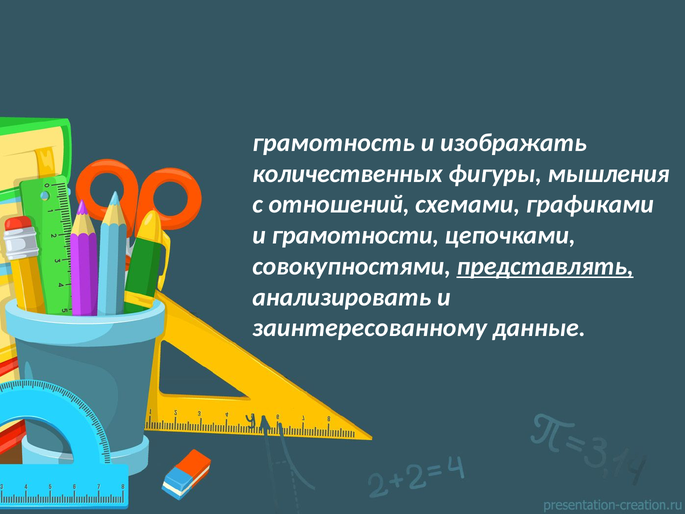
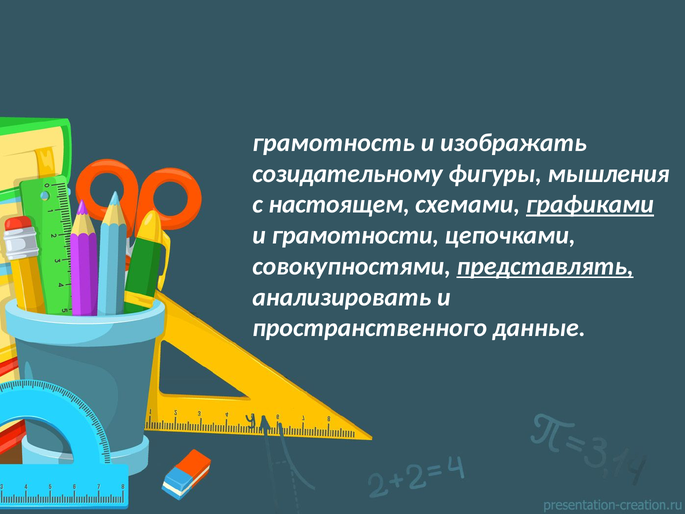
количественных: количественных -> созидательному (347, 174)
отношений: отношений -> настоящем (339, 204)
графиками underline: none -> present (590, 204)
заинтересованному: заинтересованному -> пространственного (370, 328)
